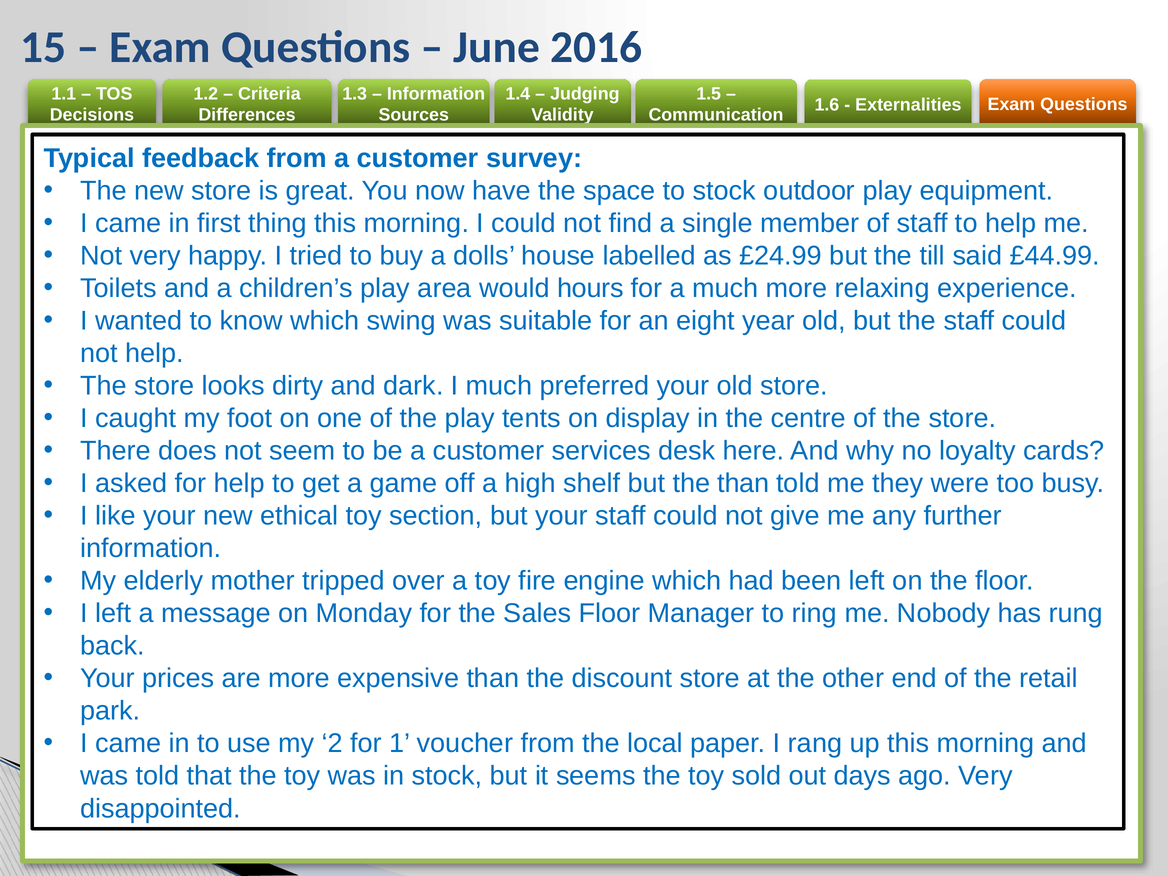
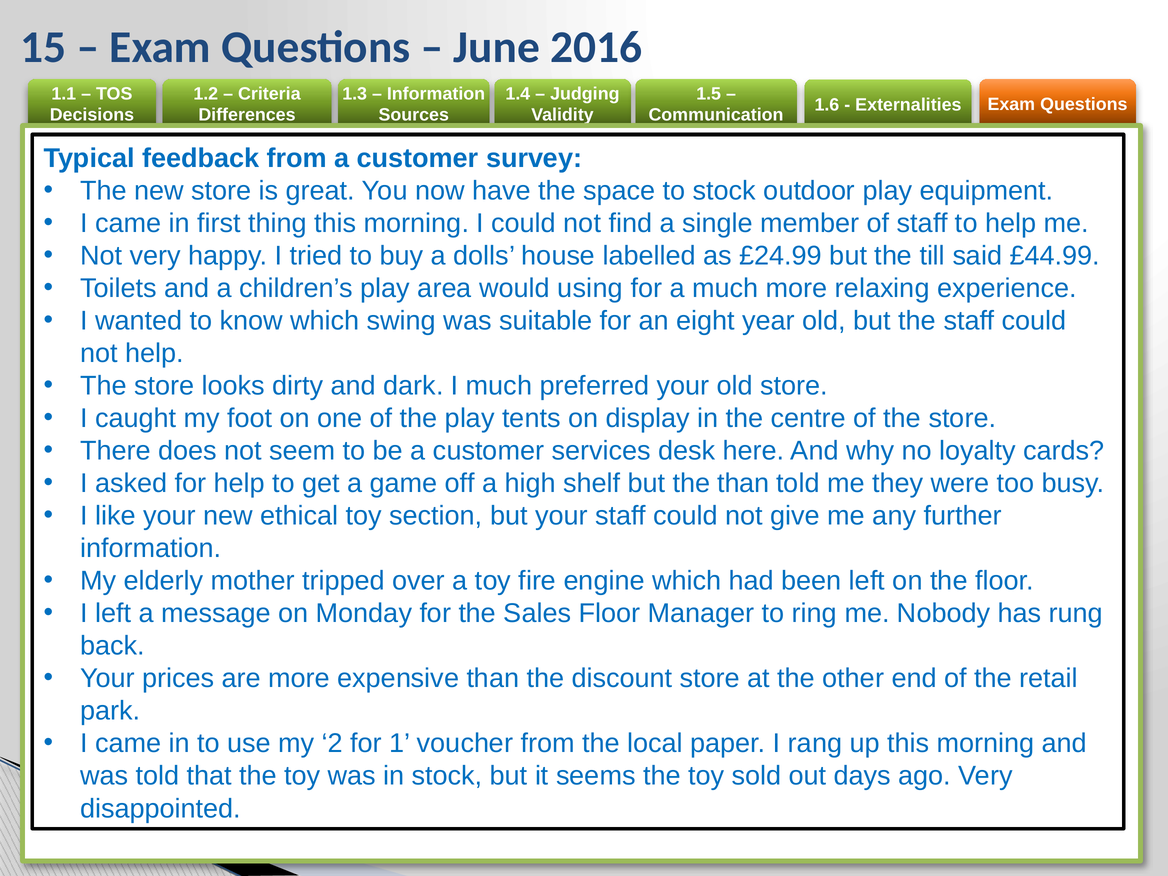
hours: hours -> using (590, 288)
